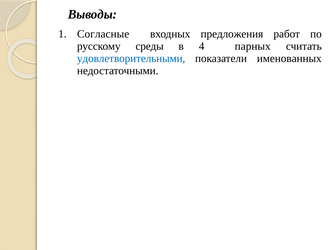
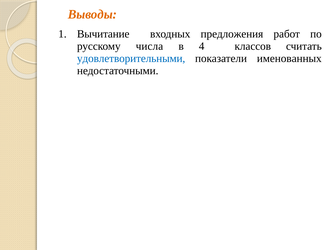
Выводы colour: black -> orange (92, 14)
Согласные: Согласные -> Вычитание (103, 34)
среды: среды -> числа (149, 46)
парных: парных -> классов (253, 46)
